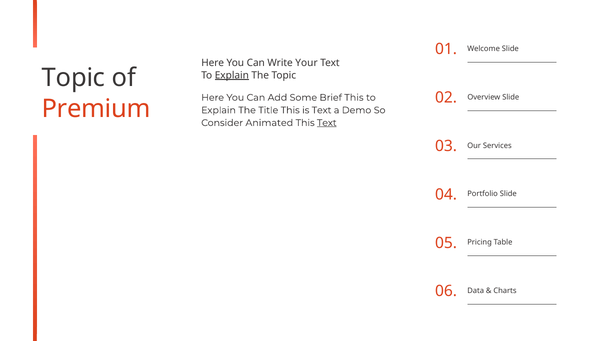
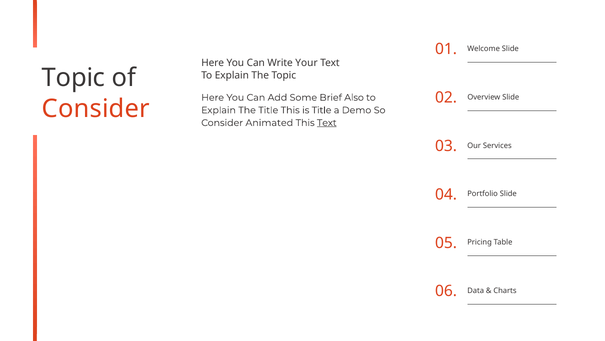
Explain underline: present -> none (232, 75)
Brief This: This -> Also (354, 97)
Premium: Premium -> Consider (96, 108)
is Text: Text -> Title (322, 110)
